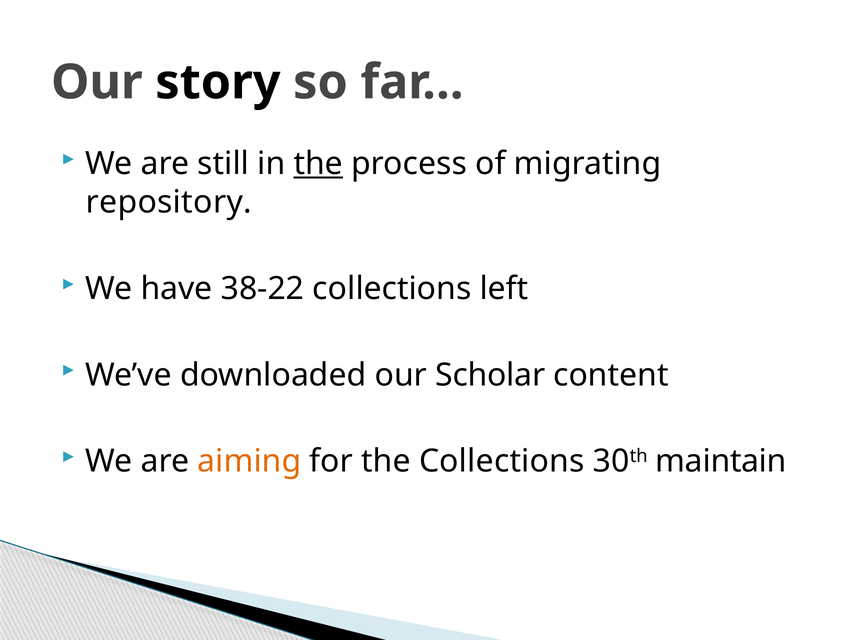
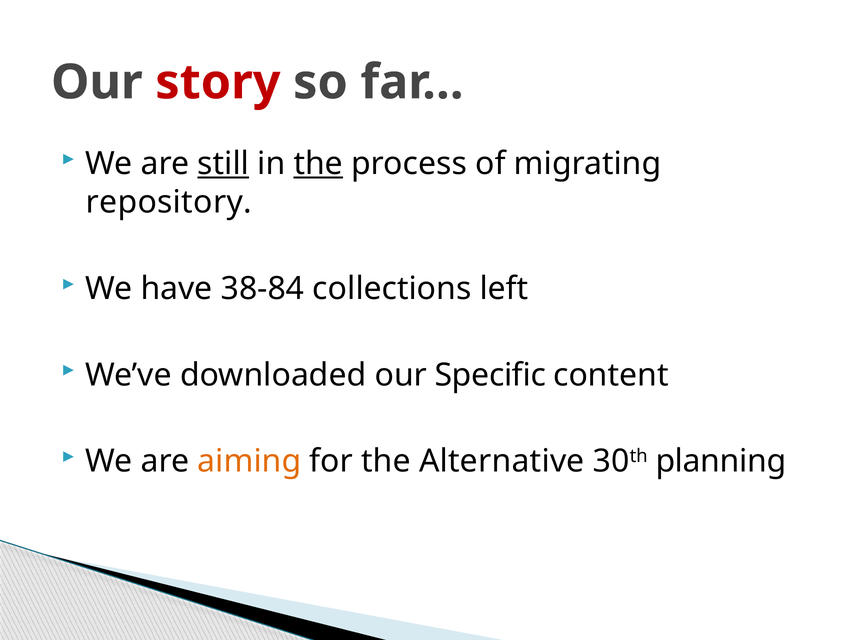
story colour: black -> red (218, 82)
still underline: none -> present (223, 164)
38-22: 38-22 -> 38-84 (263, 289)
Scholar: Scholar -> Specific (490, 375)
the Collections: Collections -> Alternative (502, 461)
maintain: maintain -> planning (721, 461)
